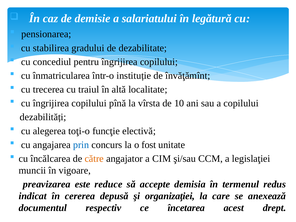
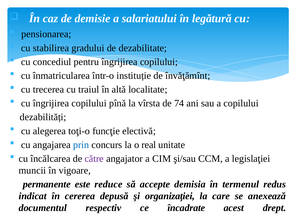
10: 10 -> 74 (179, 103)
fost: fost -> real (149, 145)
către colour: orange -> purple (94, 159)
preavizarea: preavizarea -> permanente (47, 184)
încetarea: încetarea -> încadrate (186, 208)
